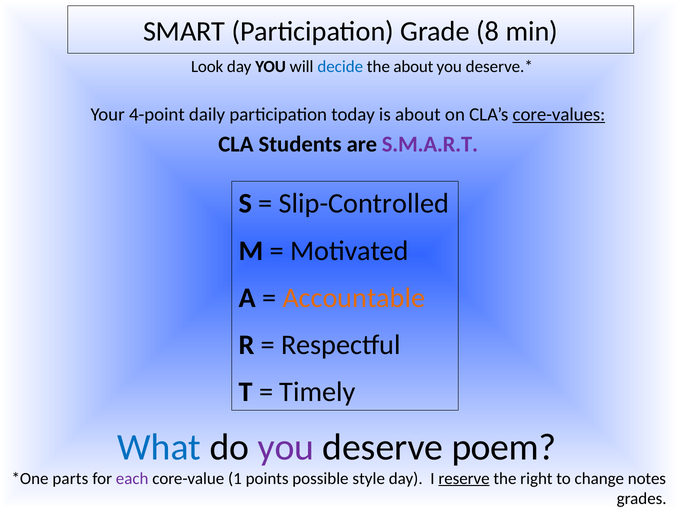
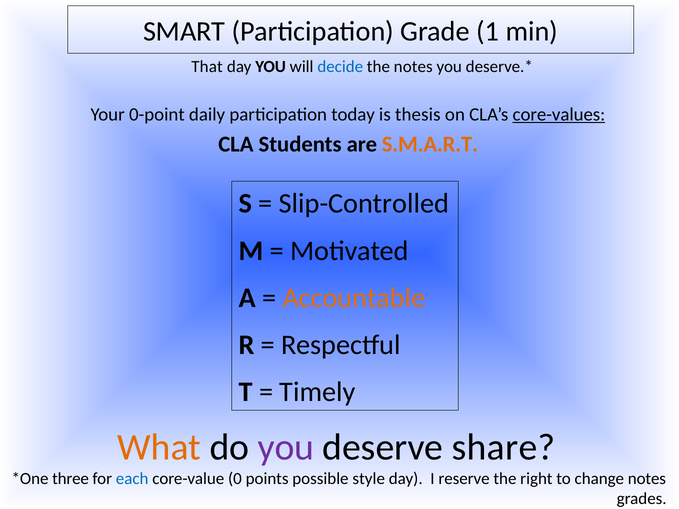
8: 8 -> 1 (488, 31)
Look: Look -> That (207, 66)
the about: about -> notes (413, 66)
4-point: 4-point -> 0-point (157, 114)
is about: about -> thesis (418, 114)
S.M.A.R.T colour: purple -> orange (430, 144)
What colour: blue -> orange (159, 447)
poem: poem -> share (503, 447)
parts: parts -> three (71, 479)
each colour: purple -> blue (132, 479)
1: 1 -> 0 (235, 479)
reserve underline: present -> none (464, 479)
